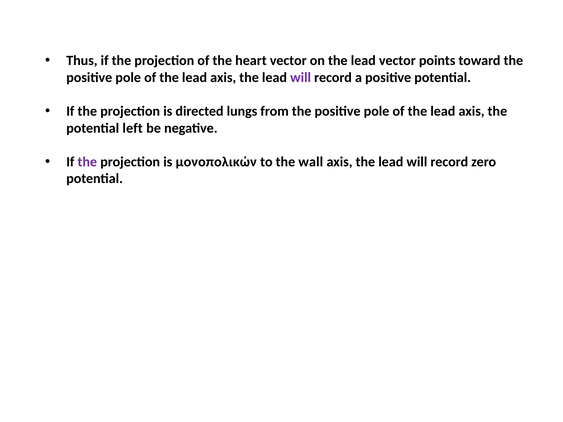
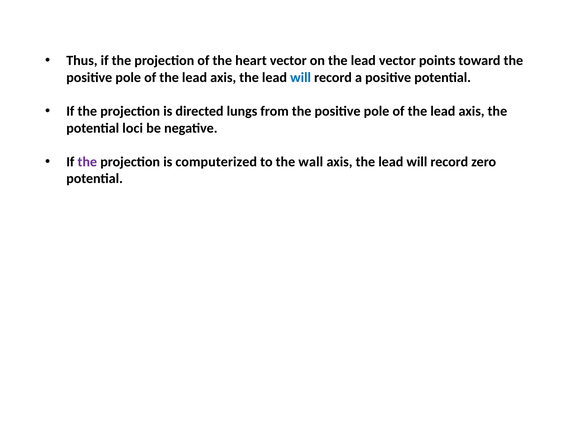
will colour: purple -> blue (301, 77)
left: left -> loci (133, 128)
μονοπολικών: μονοπολικών -> computerized (216, 162)
